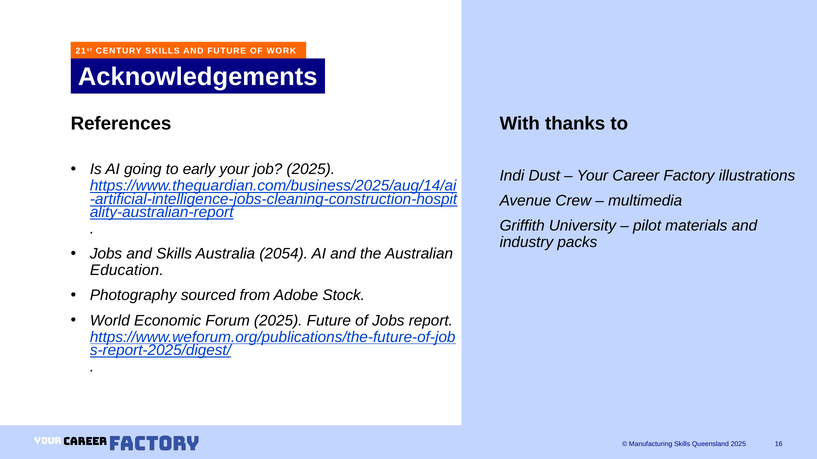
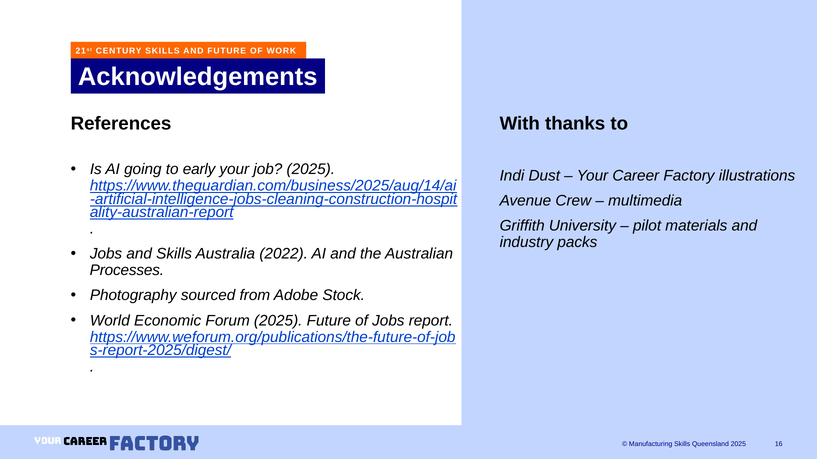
2054: 2054 -> 2022 (284, 254)
Education: Education -> Processes (127, 271)
